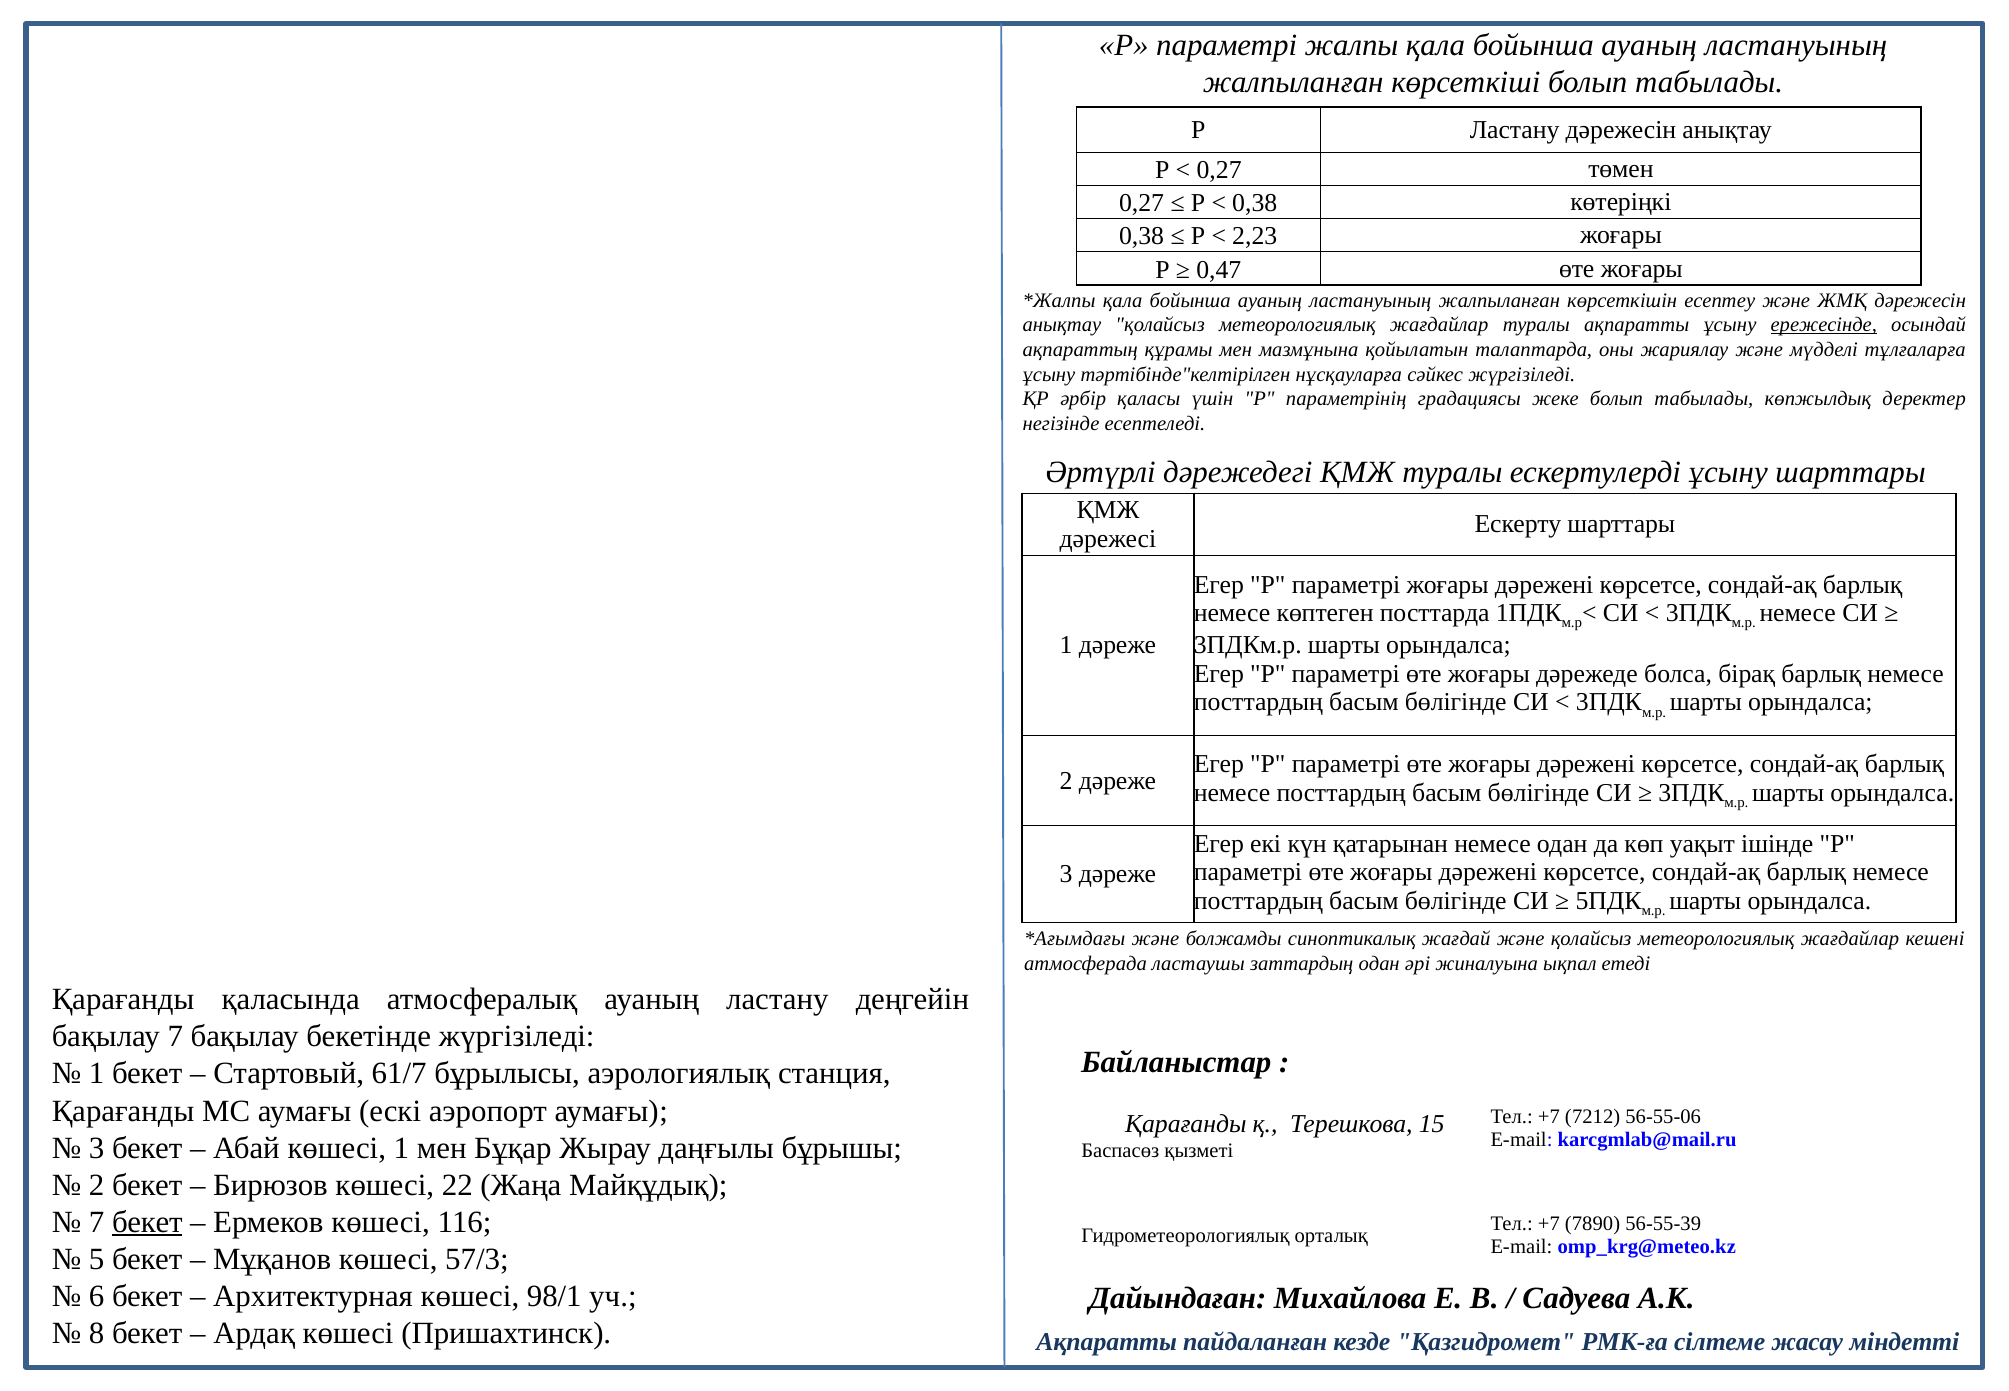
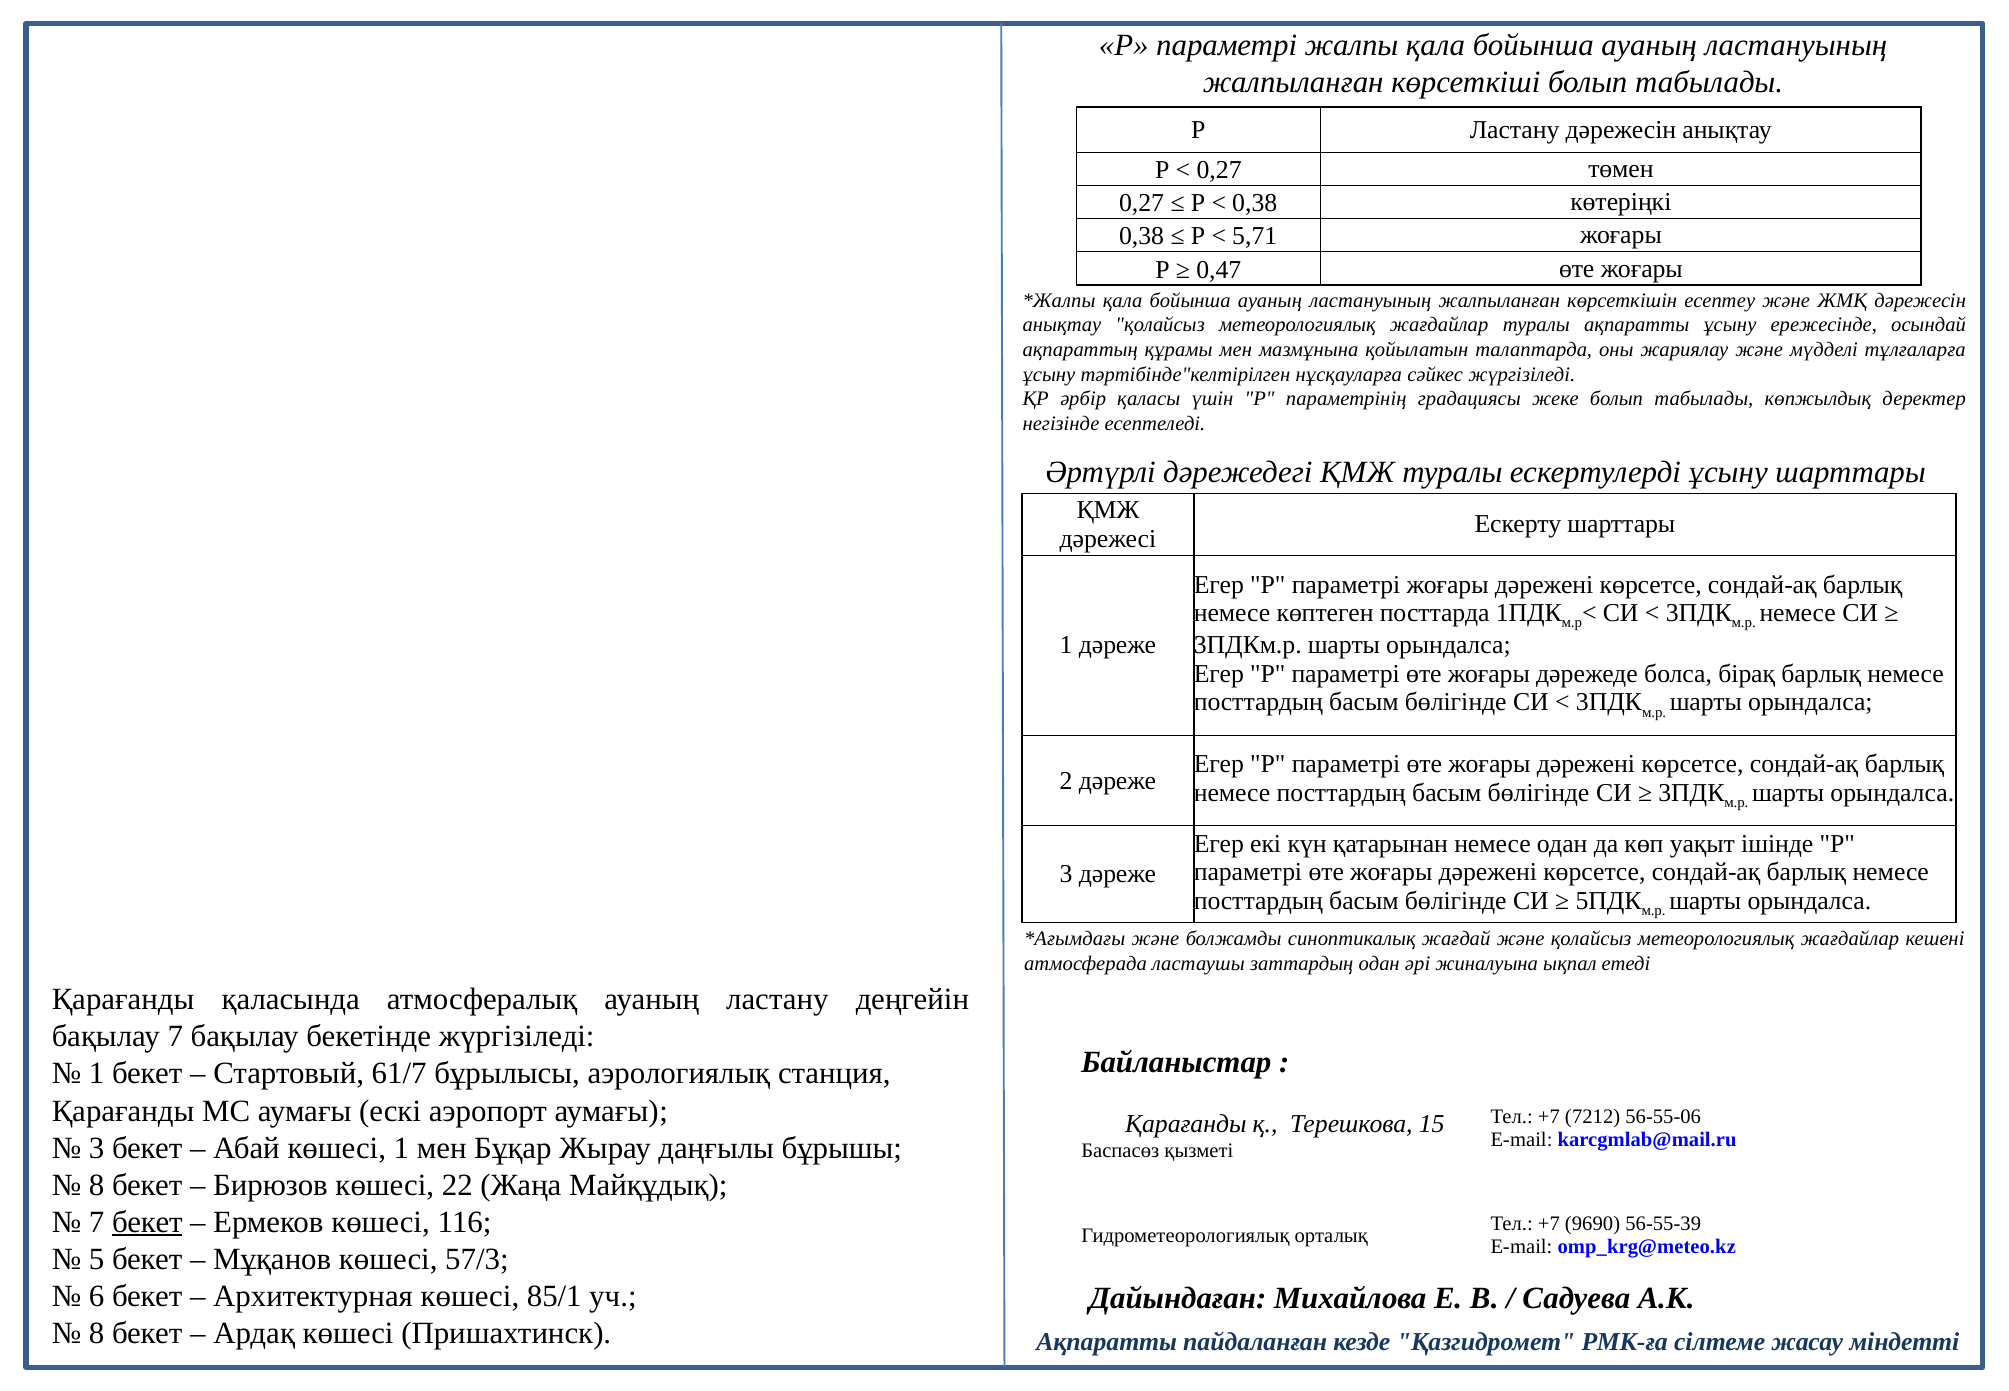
2,23: 2,23 -> 5,71 (1255, 236)
ережесінде underline: present -> none (1824, 325)
2: 2 -> 8 (97, 1185)
7890: 7890 -> 9690 (1593, 1224)
98/1: 98/1 -> 85/1 (554, 1296)
